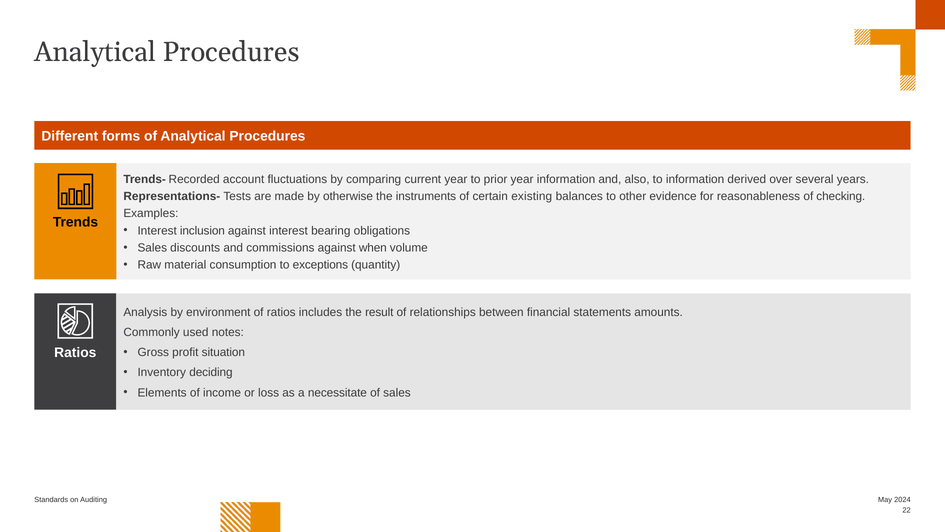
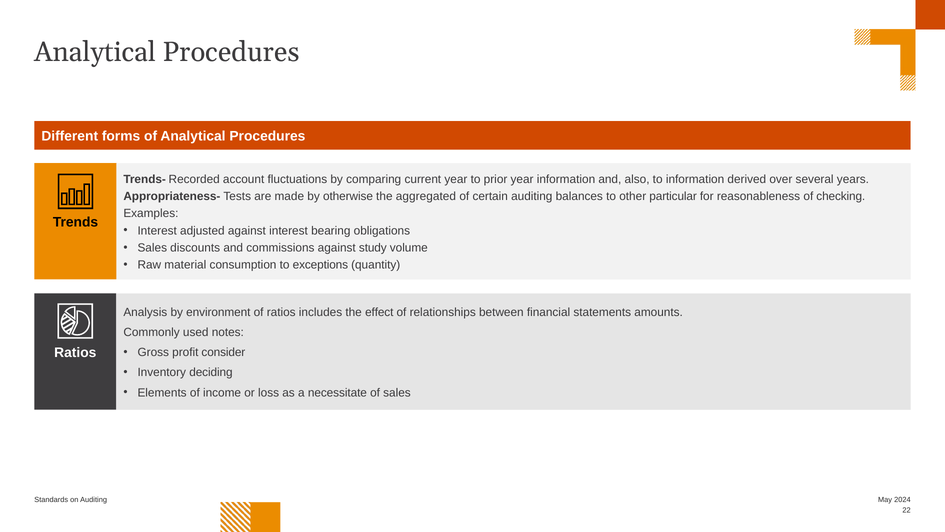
Representations-: Representations- -> Appropriateness- (172, 196)
instruments: instruments -> aggregated (426, 196)
certain existing: existing -> auditing (532, 196)
evidence: evidence -> particular (673, 196)
inclusion: inclusion -> adjusted (202, 231)
when: when -> study (373, 248)
result: result -> effect (379, 312)
situation: situation -> consider (223, 352)
